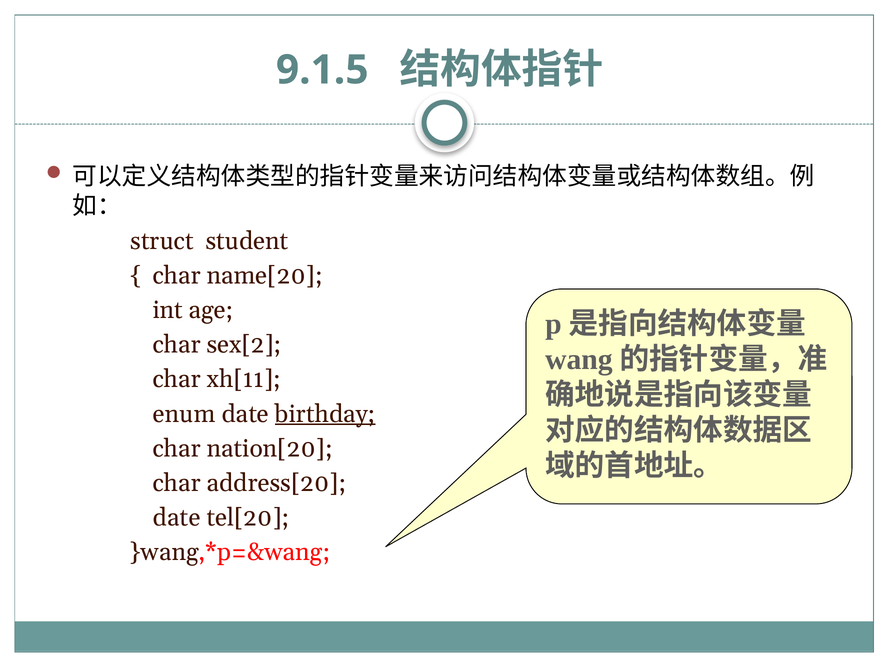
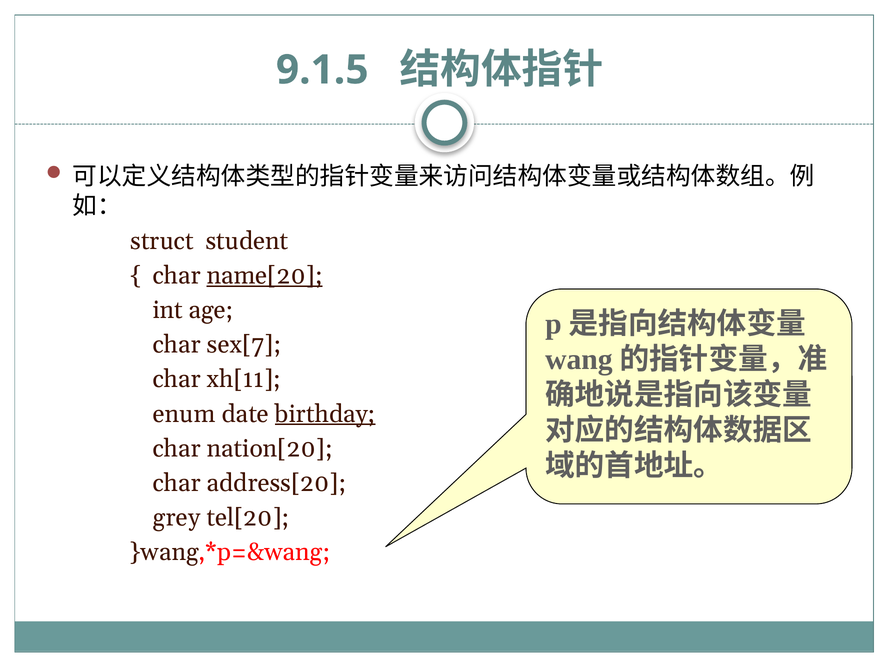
name[20 underline: none -> present (265, 275)
sex[2: sex[2 -> sex[7 (244, 345)
date: date -> grey (177, 517)
